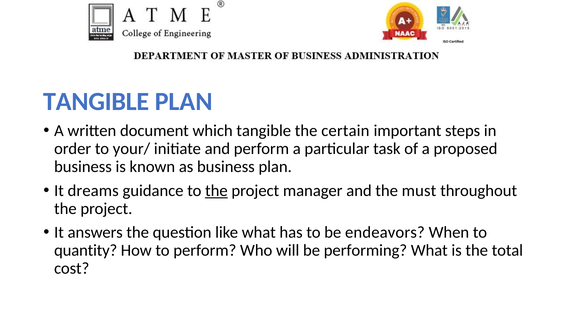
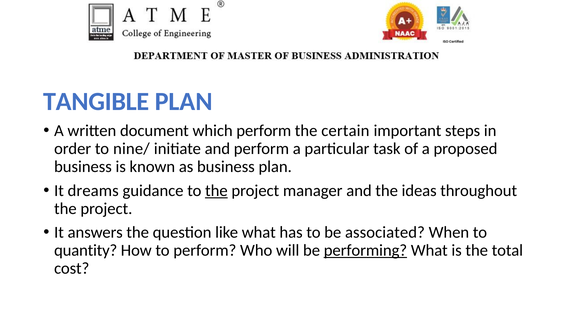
which tangible: tangible -> perform (264, 131)
your/: your/ -> nine/ (131, 148)
must: must -> ideas (419, 190)
endeavors: endeavors -> associated (385, 232)
performing underline: none -> present (365, 250)
